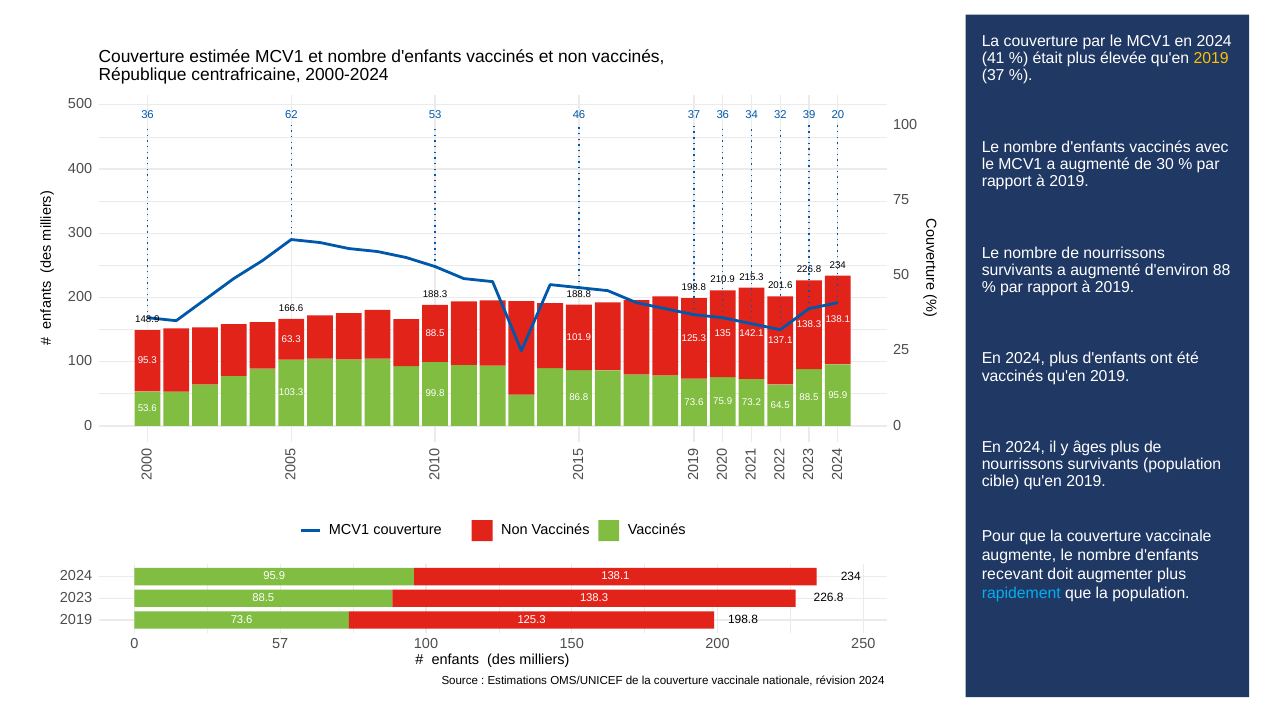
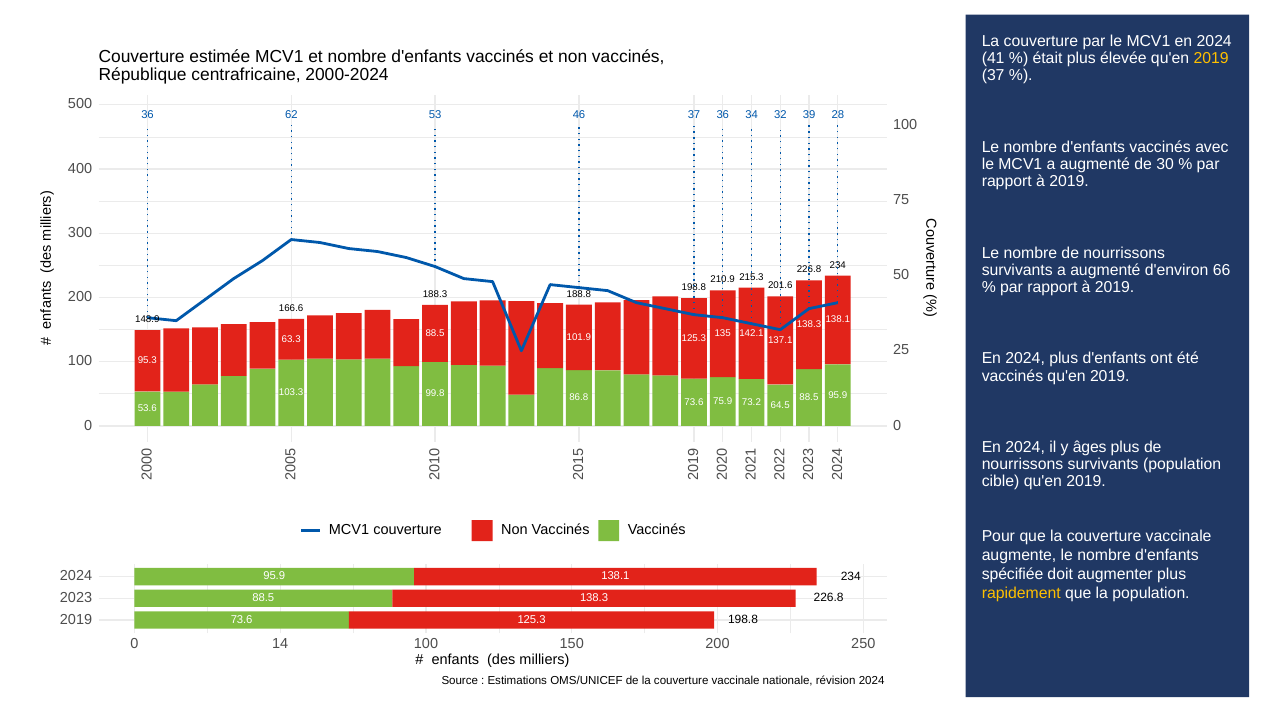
20: 20 -> 28 (838, 115)
88: 88 -> 66 (1222, 270)
recevant: recevant -> spécifiée (1013, 574)
rapidement colour: light blue -> yellow (1021, 593)
57: 57 -> 14 (280, 644)
